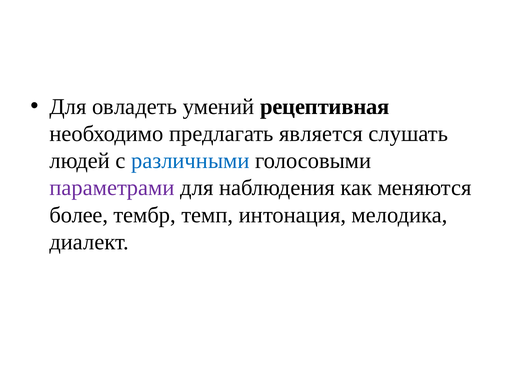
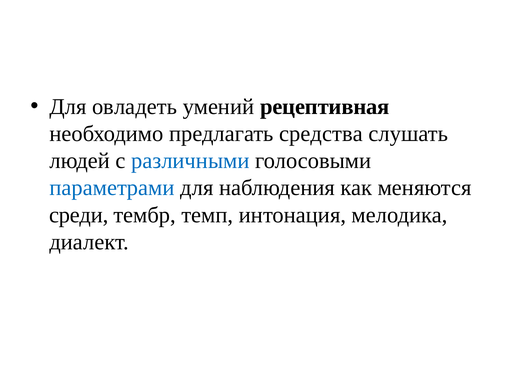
является: является -> средства (321, 133)
параметрами colour: purple -> blue (112, 187)
более: более -> среди (79, 215)
